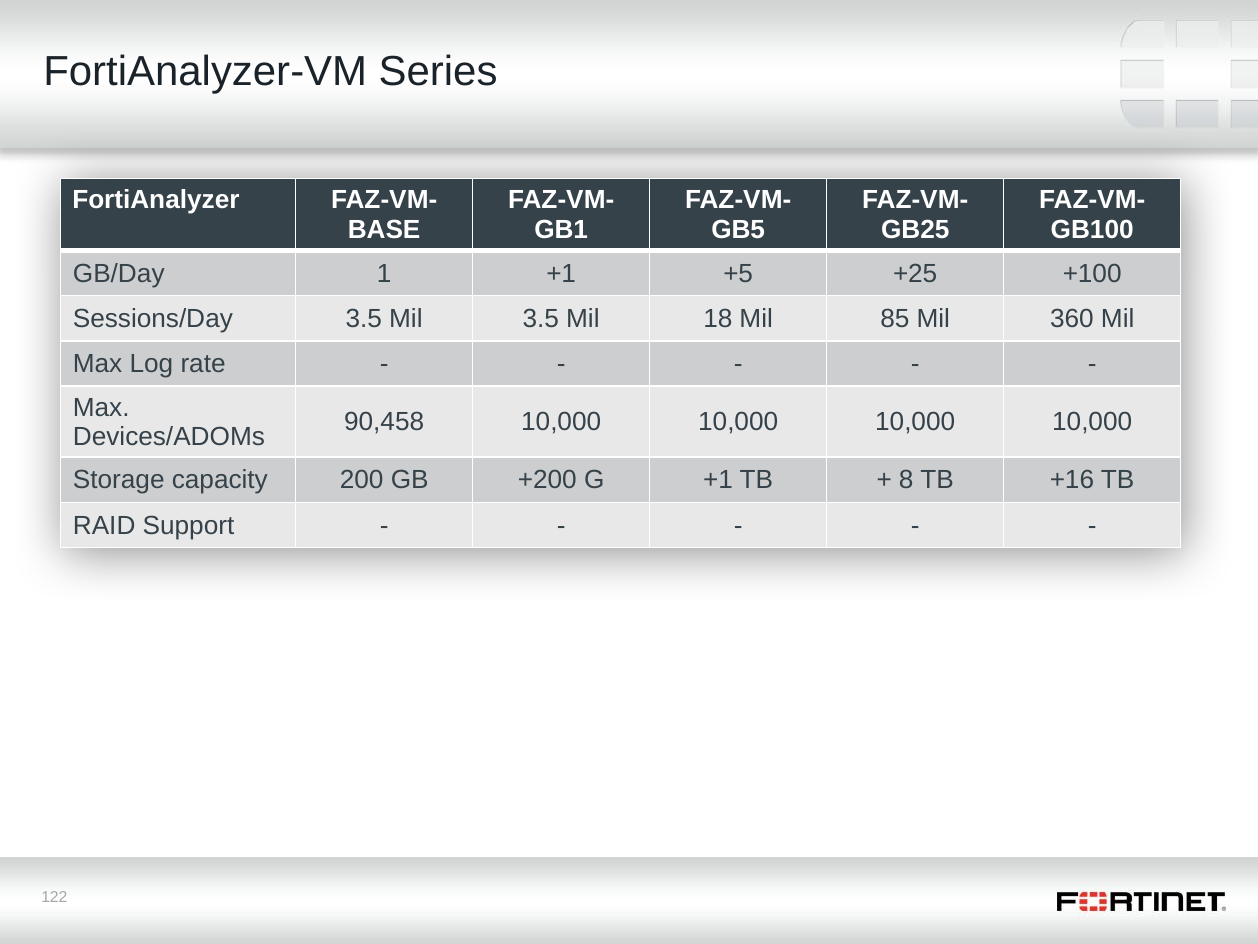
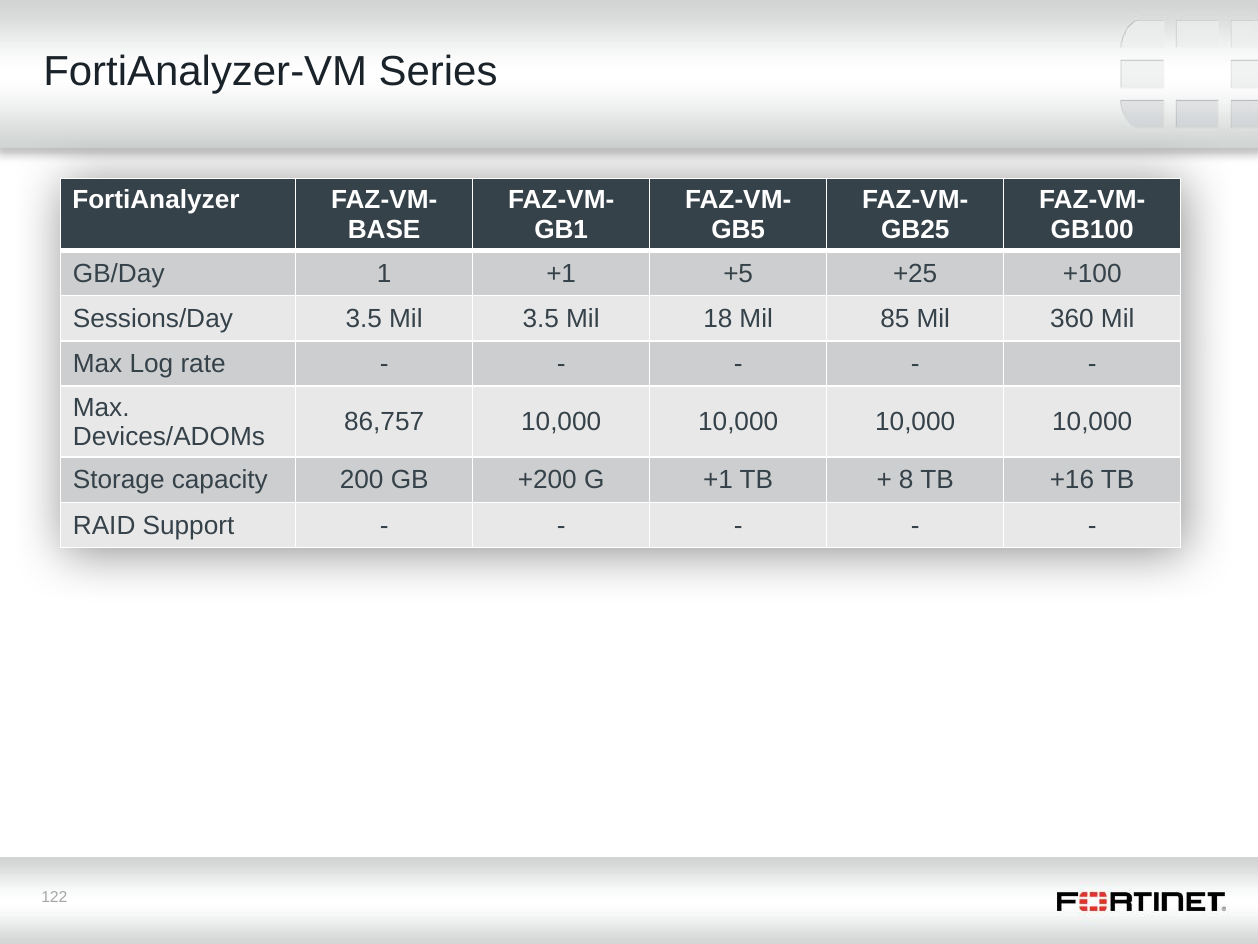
90,458: 90,458 -> 86,757 (384, 422)
